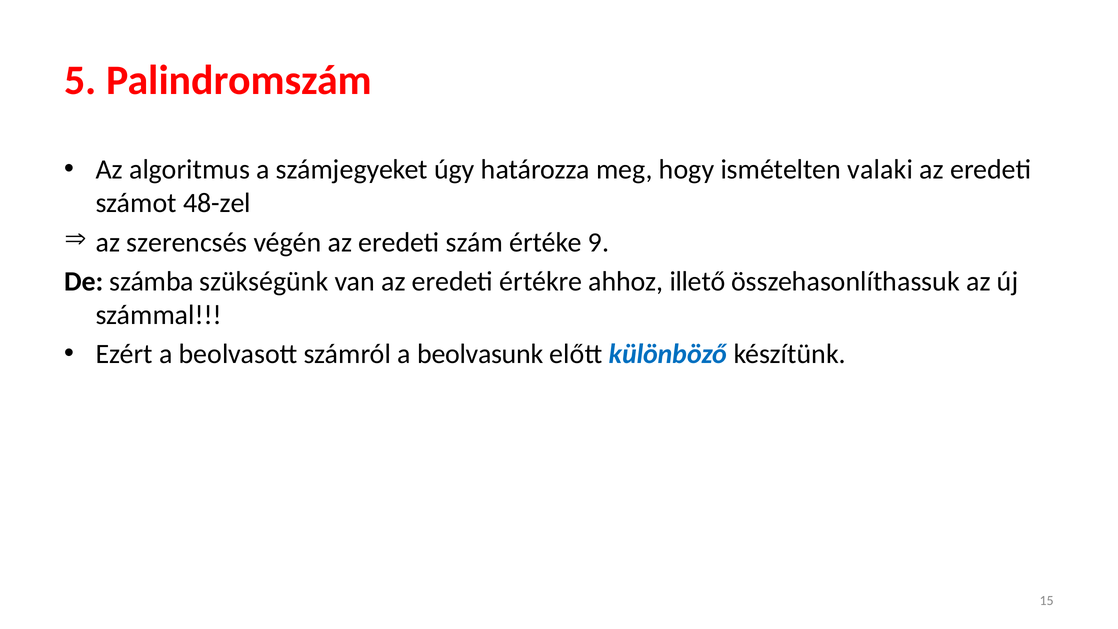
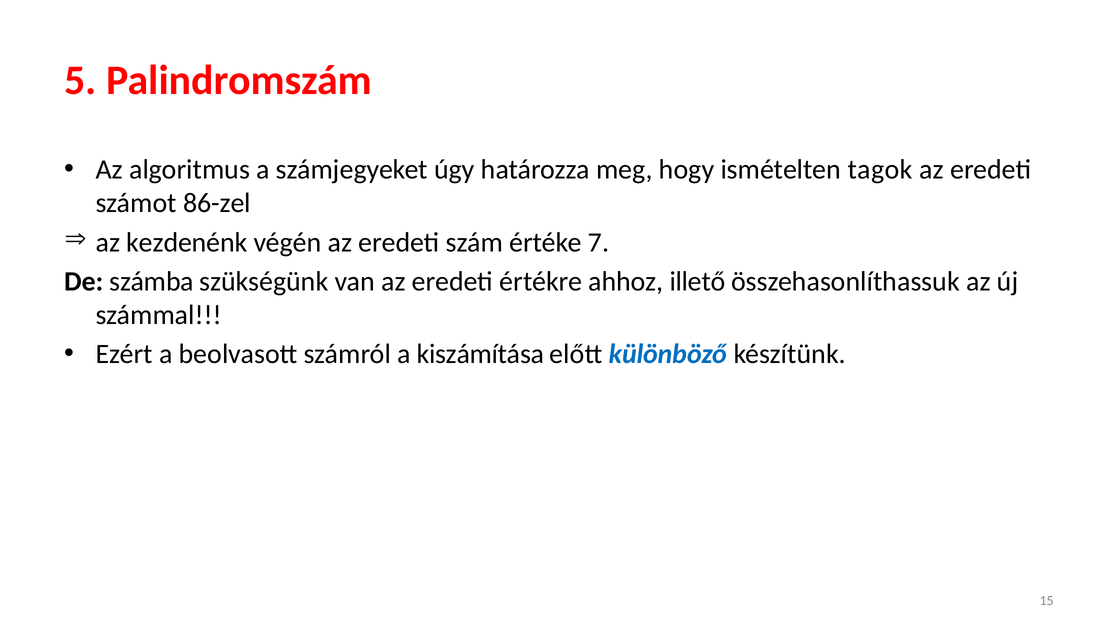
valaki: valaki -> tagok (880, 170)
48-zel: 48-zel -> 86-zel (217, 203)
szerencsés: szerencsés -> kezdenénk (187, 242)
9: 9 -> 7 (598, 242)
beolvasunk: beolvasunk -> kiszámítása (480, 354)
